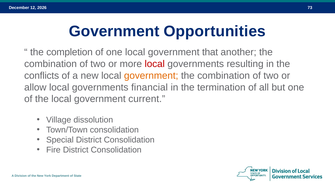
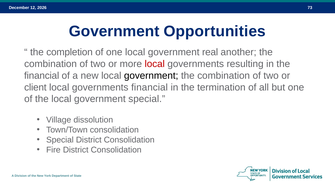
that: that -> real (210, 52)
conflicts: conflicts -> financial (42, 76)
government colour: orange -> black (151, 76)
allow: allow -> client (35, 88)
government current: current -> special (147, 99)
